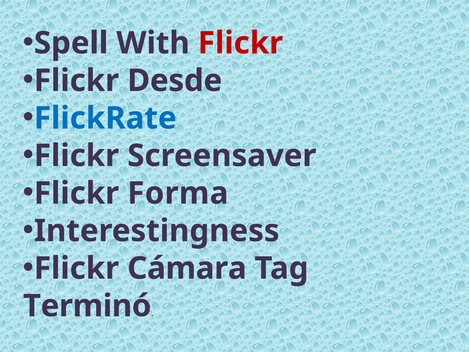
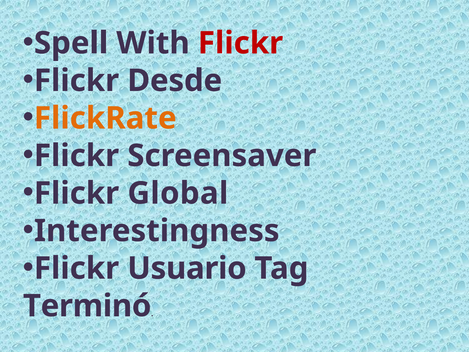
FlickRate colour: blue -> orange (105, 118)
Forma: Forma -> Global (178, 193)
Cámara: Cámara -> Usuario (187, 268)
